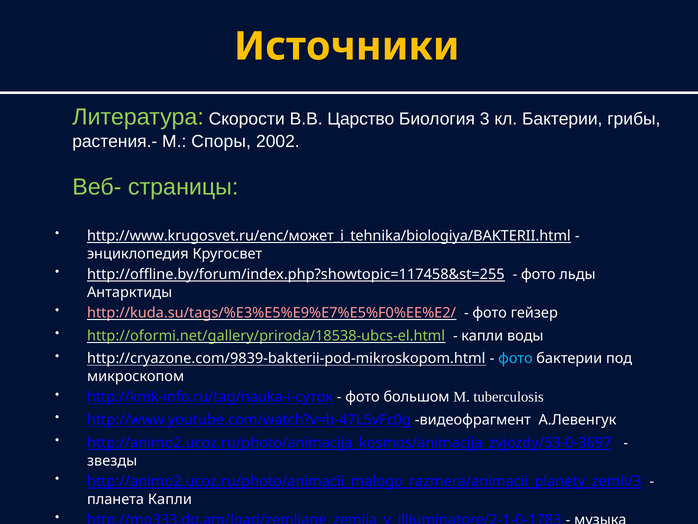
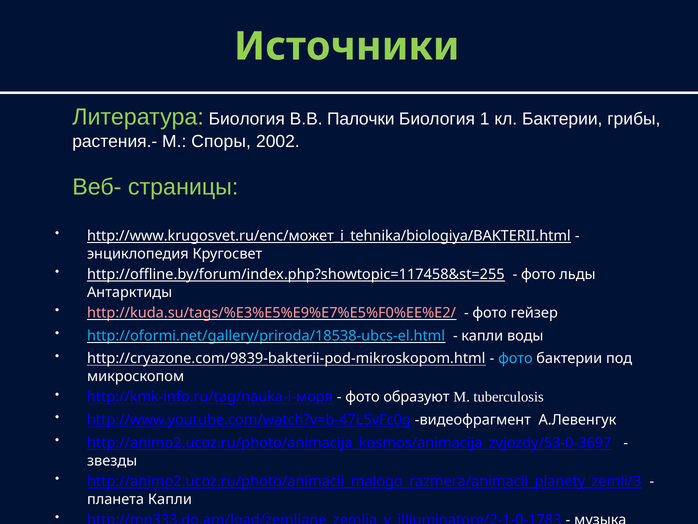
Источники colour: yellow -> light green (347, 46)
Литература Скорости: Скорости -> Биология (247, 119)
Царство: Царство -> Палочки (361, 119)
3: 3 -> 1 (485, 119)
http://oformi.net/gallery/priroda/18538-ubcs-el.html colour: light green -> light blue (266, 335)
http://kmk-info.ru/tag/nauka-i-суток: http://kmk-info.ru/tag/nauka-i-суток -> http://kmk-info.ru/tag/nauka-i-моря (210, 397)
большом: большом -> образуют (417, 397)
